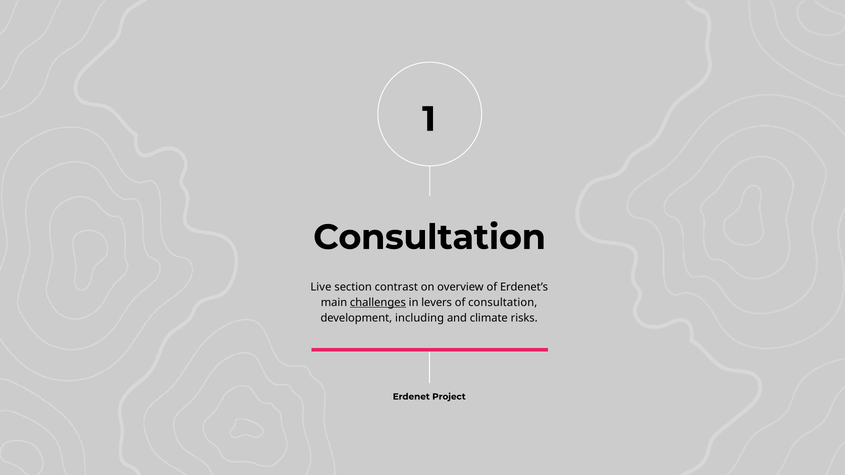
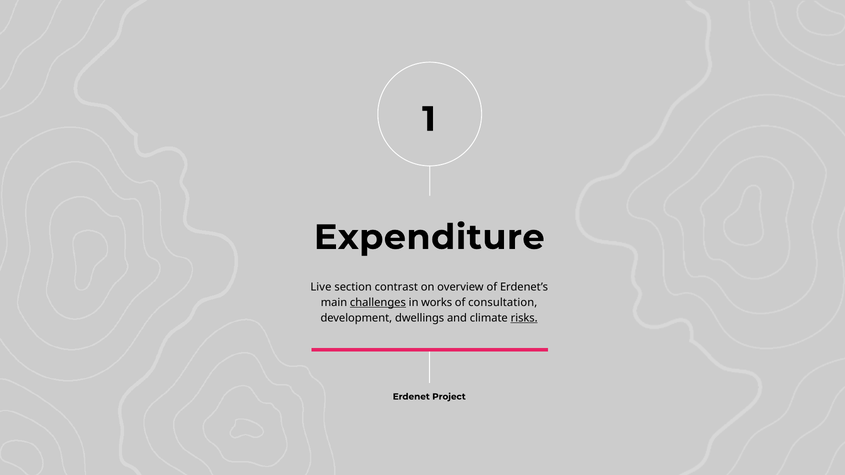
Consultation: Consultation -> Expenditure (429, 237)
levers: levers -> works (437, 303)
including: including -> dwellings (420, 318)
risks underline: none -> present (524, 318)
